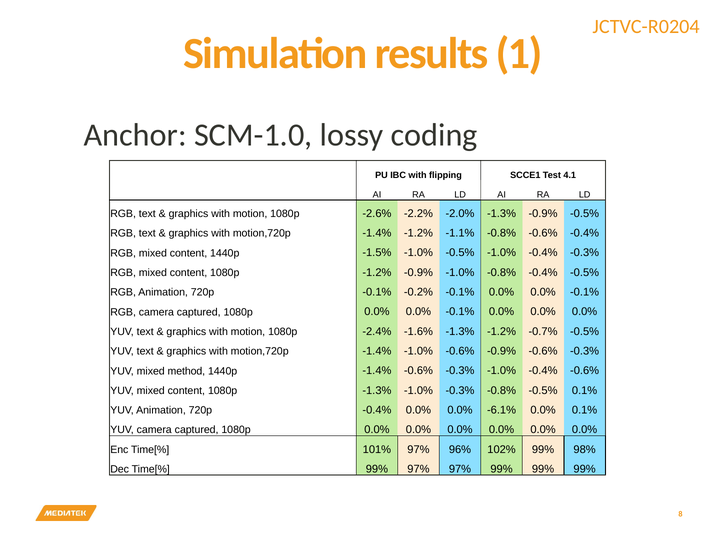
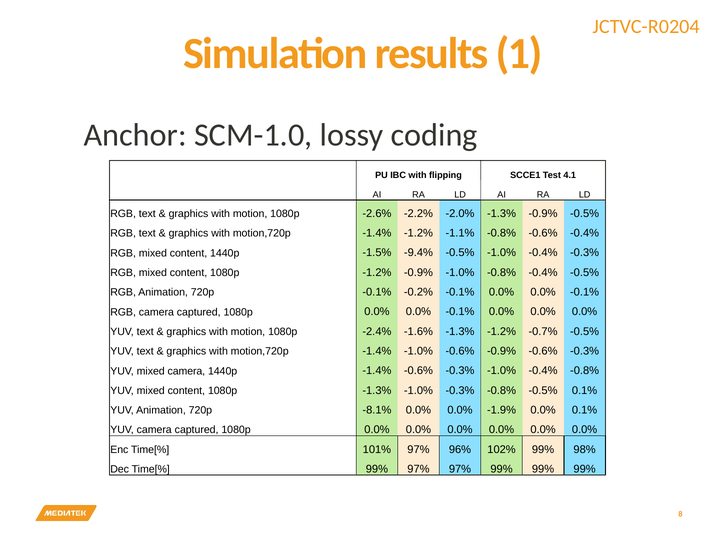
-1.5% -1.0%: -1.0% -> -9.4% (418, 253)
mixed method: method -> camera (186, 371)
-0.4% -0.6%: -0.6% -> -0.8% (585, 370)
720p -0.4%: -0.4% -> -8.1% (377, 410)
-6.1%: -6.1% -> -1.9% (502, 410)
